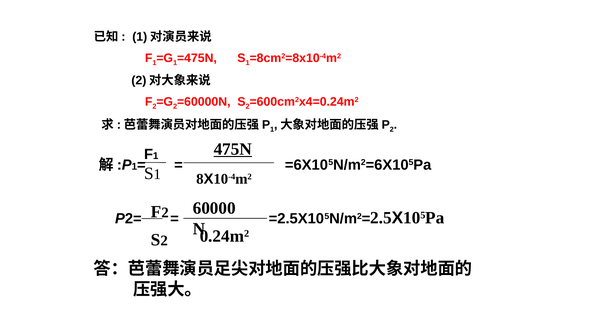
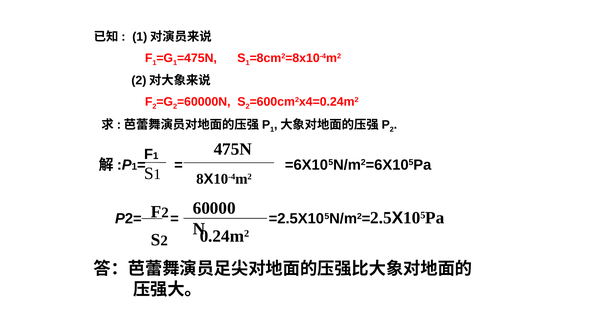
475N underline: present -> none (233, 149)
